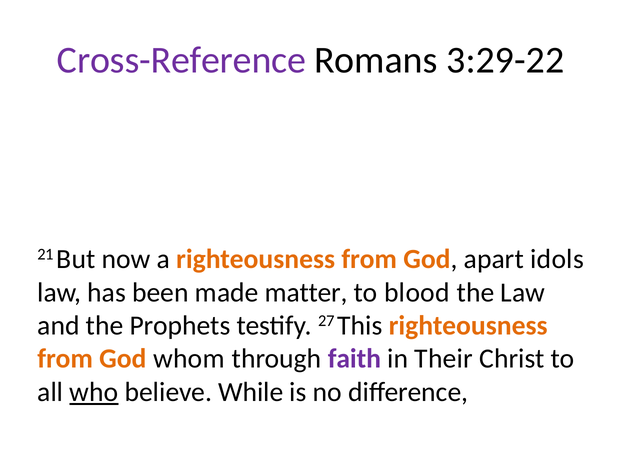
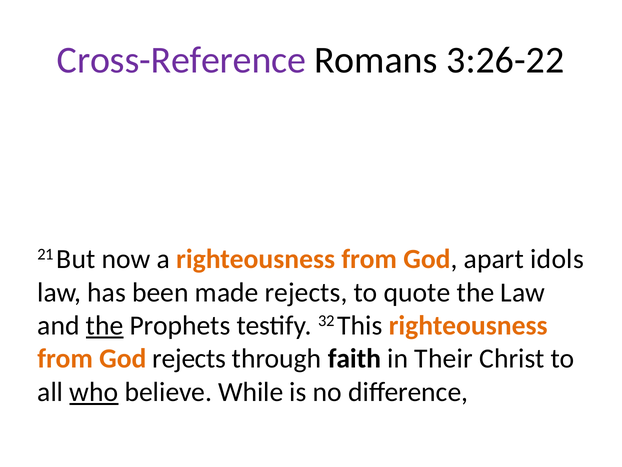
3:29-22: 3:29-22 -> 3:26-22 (505, 60)
made matter: matter -> rejects (306, 292)
blood: blood -> quote (417, 292)
the underline: none -> present (105, 325)
27: 27 -> 32 (326, 321)
God whom: whom -> rejects (189, 358)
faith colour: purple -> black (354, 358)
